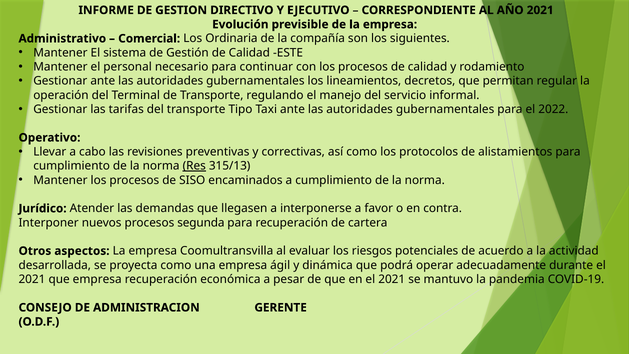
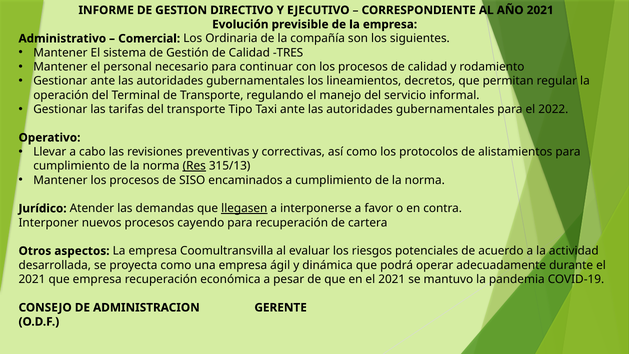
ESTE: ESTE -> TRES (288, 53)
llegasen underline: none -> present (244, 208)
segunda: segunda -> cayendo (201, 223)
